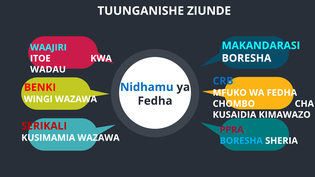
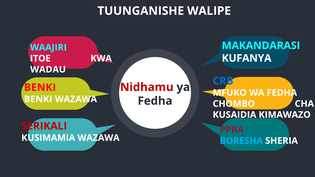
ZIUNDE: ZIUNDE -> WALIPE (209, 11)
BORESHA: BORESHA -> KUFANYA (247, 58)
Nidhamu colour: blue -> red (147, 87)
WINGI: WINGI -> BENKI (38, 99)
